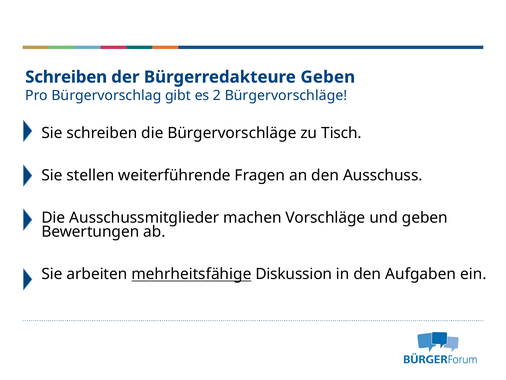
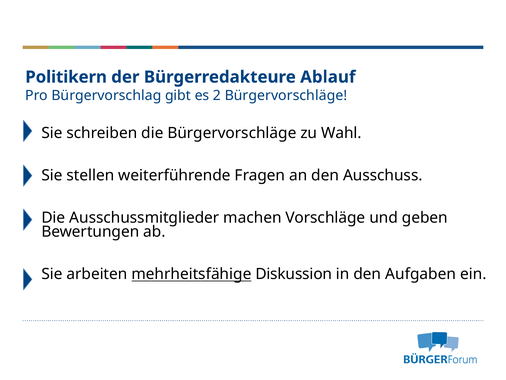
Schreiben: Schreiben -> Politikern (66, 77)
Bürgerredakteure Geben: Geben -> Ablauf (328, 77)
Tisch: Tisch -> Wahl (341, 133)
